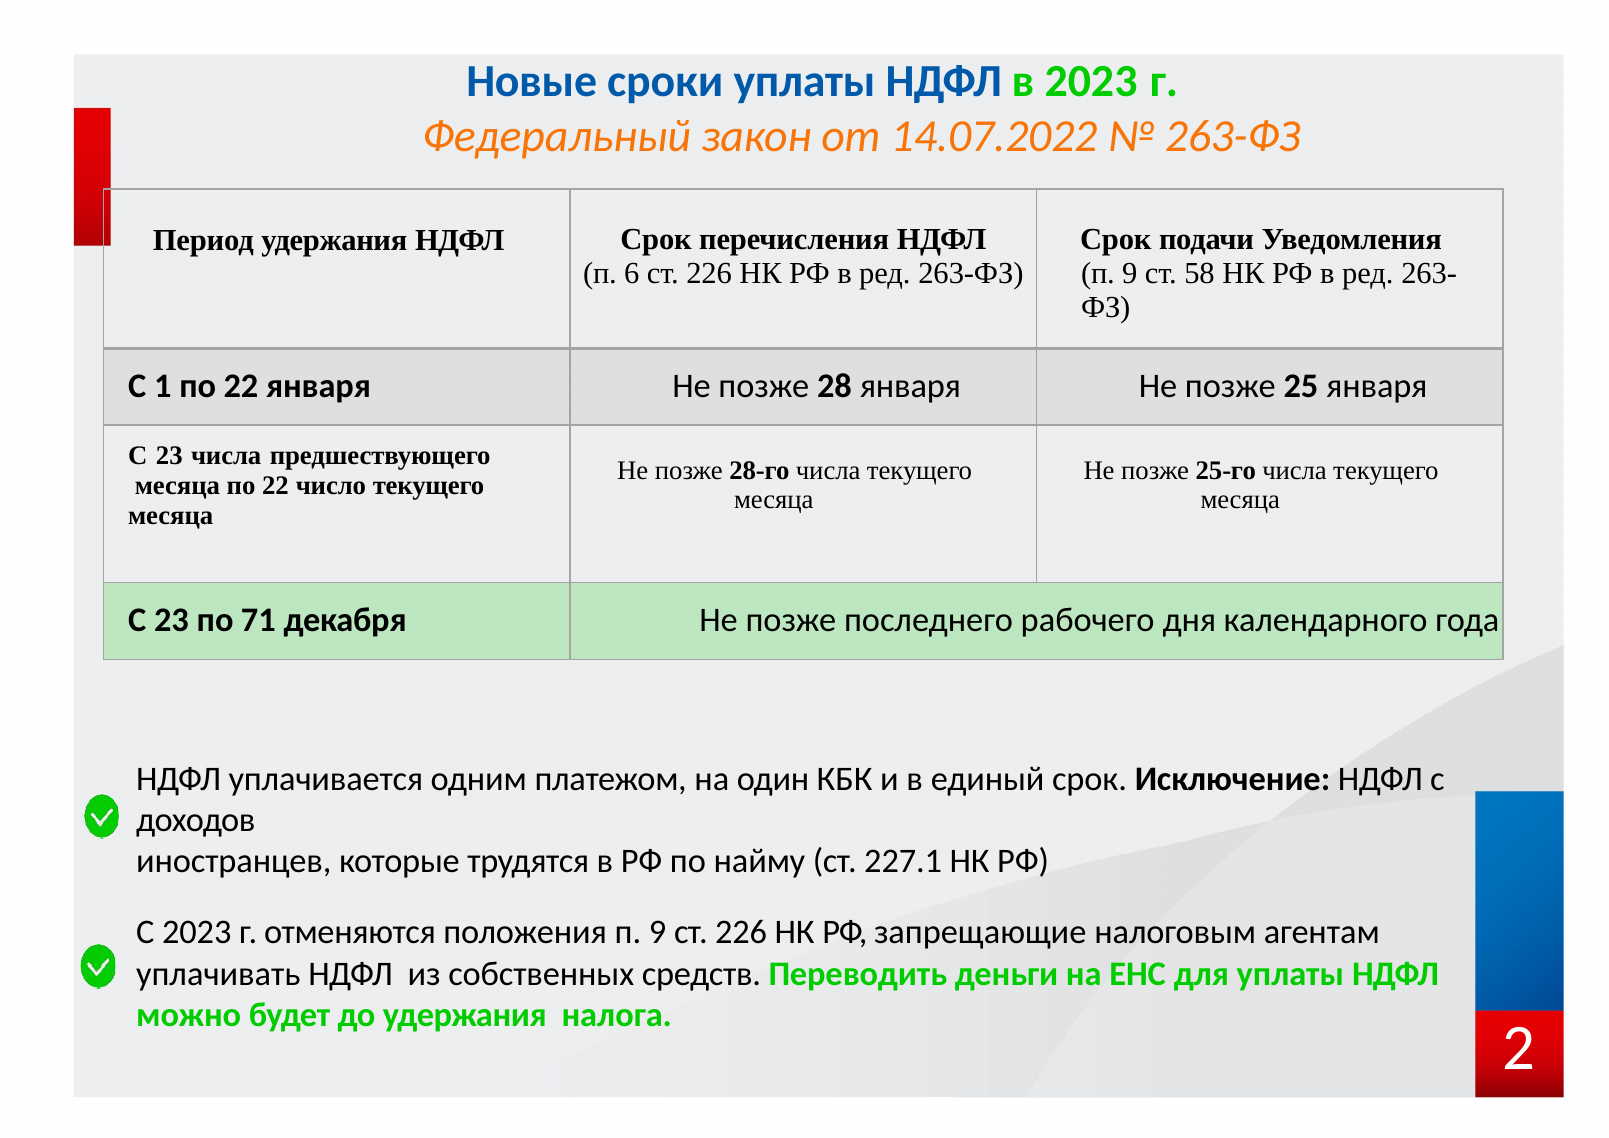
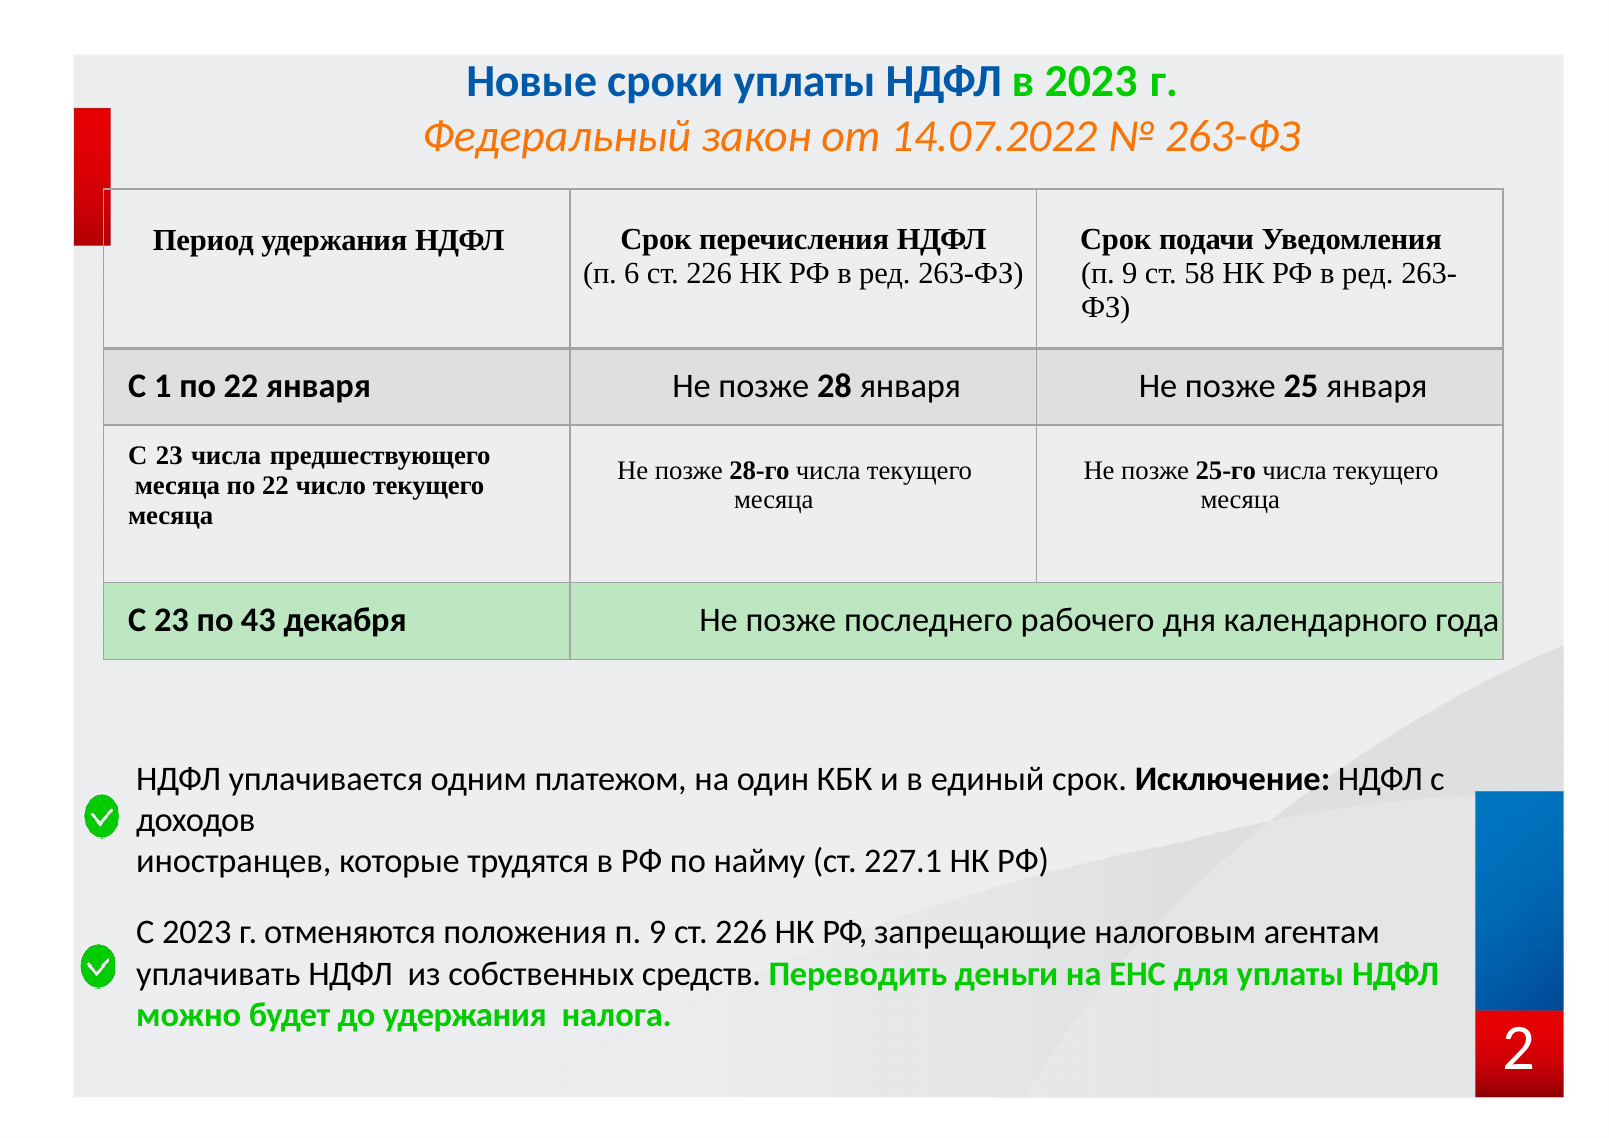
71: 71 -> 43 (258, 620)
